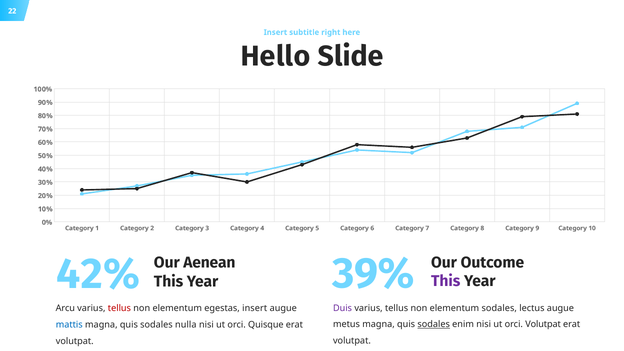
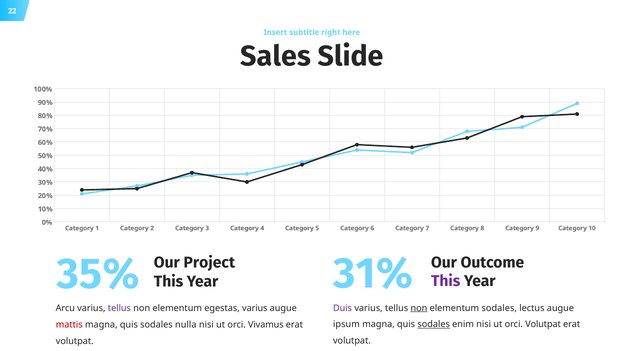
Hello: Hello -> Sales (276, 56)
39%: 39% -> 31% (373, 274)
42%: 42% -> 35% (98, 274)
Aenean: Aenean -> Project (209, 263)
non underline: none -> present (419, 308)
tellus colour: red -> purple (119, 308)
egestas insert: insert -> varius (255, 308)
metus: metus -> ipsum (346, 324)
mattis colour: blue -> red (69, 325)
Quisque: Quisque -> Vivamus (266, 325)
